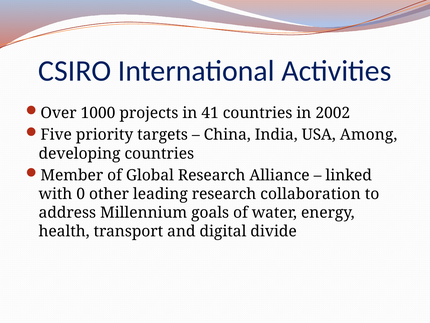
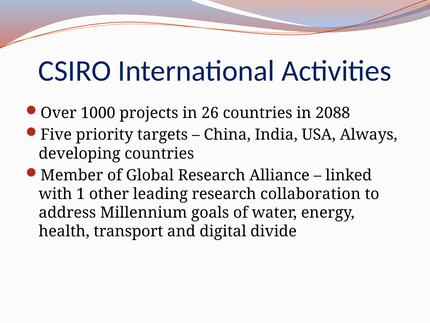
41: 41 -> 26 (210, 113)
2002: 2002 -> 2088 (333, 113)
Among: Among -> Always (369, 135)
0: 0 -> 1 (81, 194)
